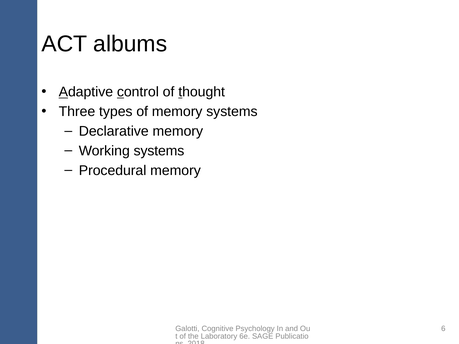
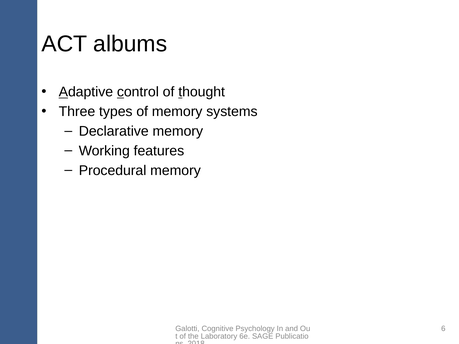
Working systems: systems -> features (159, 151)
